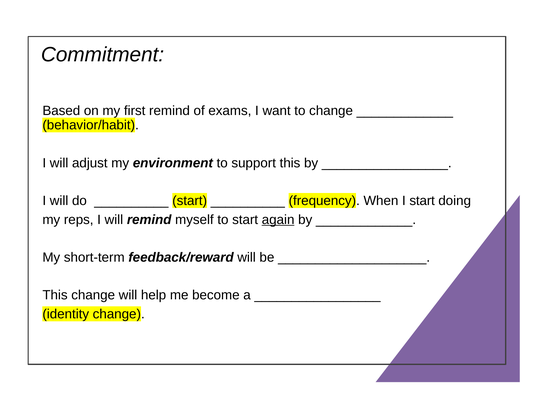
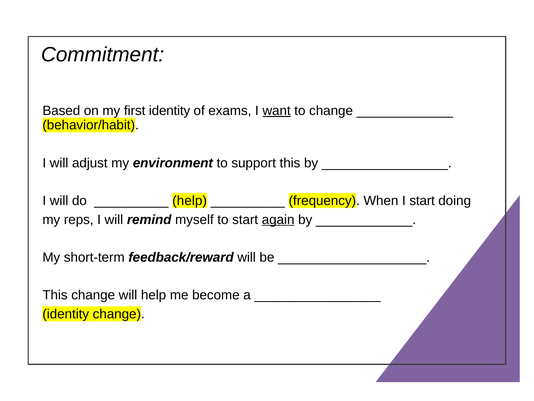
first remind: remind -> identity (170, 111)
want underline: none -> present (277, 111)
start: start -> help (190, 201)
